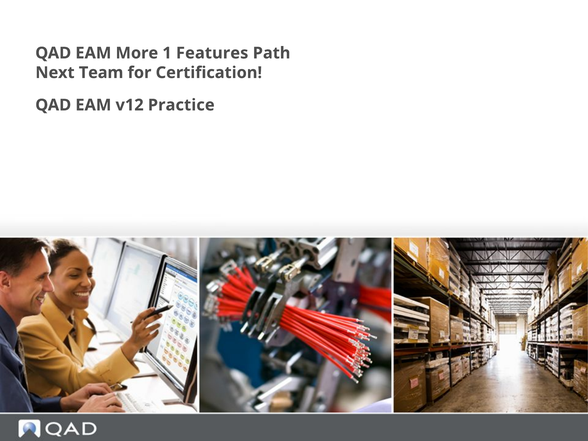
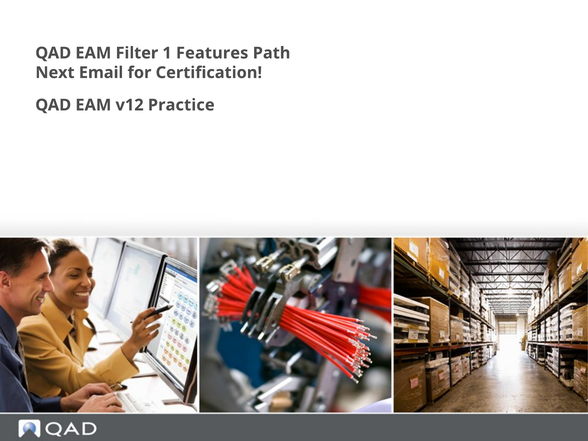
More: More -> Filter (137, 53)
Team: Team -> Email (101, 73)
